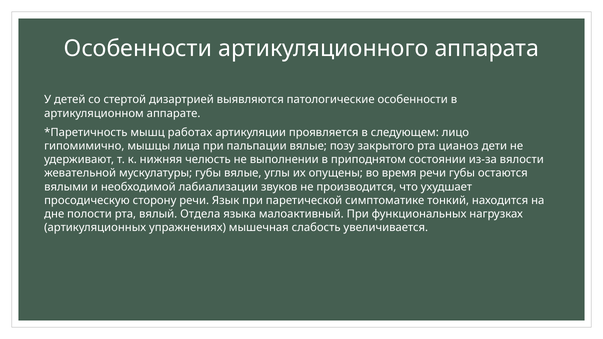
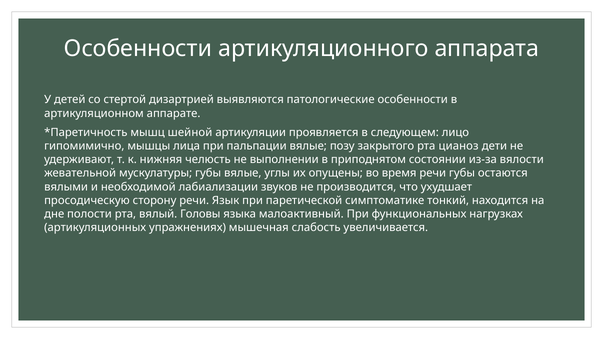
работах: работах -> шейной (190, 133)
Отдела: Отдела -> Головы (200, 214)
